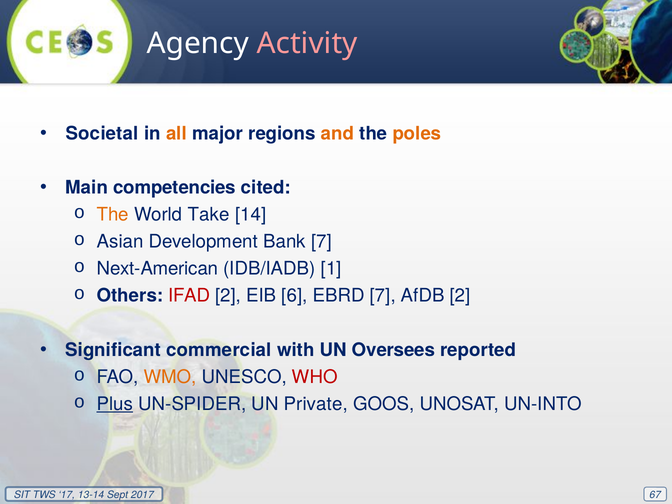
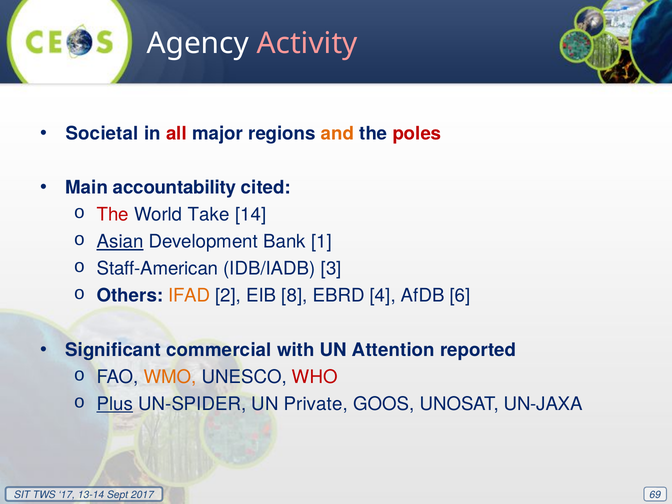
all colour: orange -> red (176, 133)
poles colour: orange -> red (417, 133)
competencies: competencies -> accountability (175, 188)
The colour: orange -> red (113, 215)
Asian underline: none -> present (120, 242)
Bank 7: 7 -> 1 (321, 242)
Next-American: Next-American -> Staff-American (157, 269)
1: 1 -> 3 (331, 269)
IFAD colour: red -> orange (189, 296)
6: 6 -> 8 (294, 296)
EBRD 7: 7 -> 4 (383, 296)
AfDB 2: 2 -> 6 (460, 296)
Oversees: Oversees -> Attention (393, 350)
UN-INTO: UN-INTO -> UN-JAXA (543, 404)
67: 67 -> 69 (655, 495)
